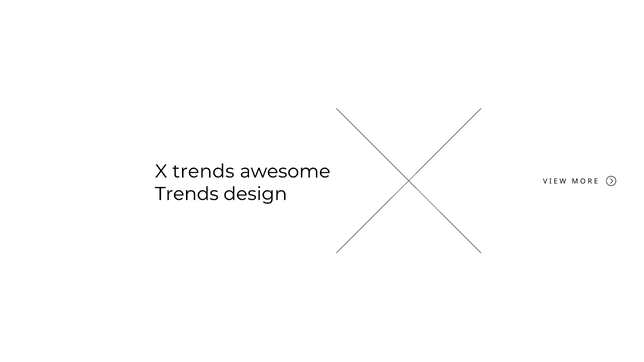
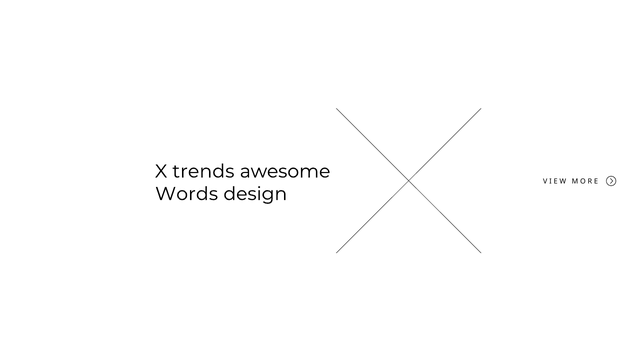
Trends: Trends -> Words (187, 194)
